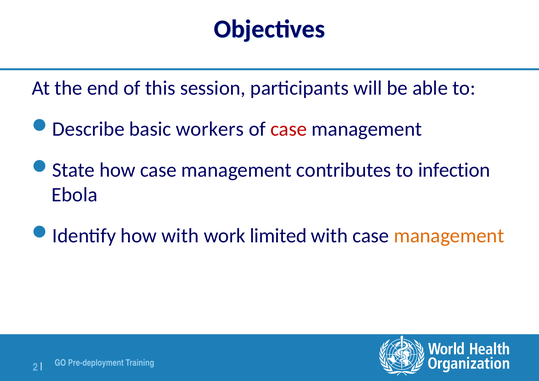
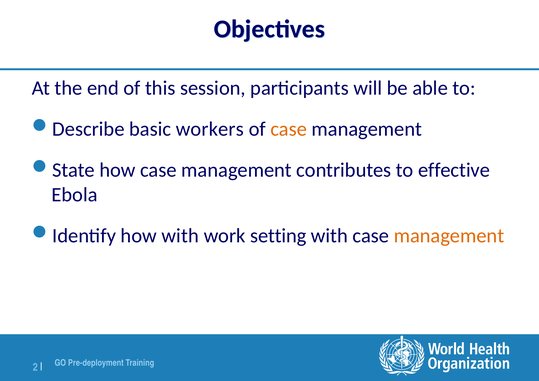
case colour: red -> orange (289, 129)
infection: infection -> effective (454, 170)
limited: limited -> setting (278, 236)
